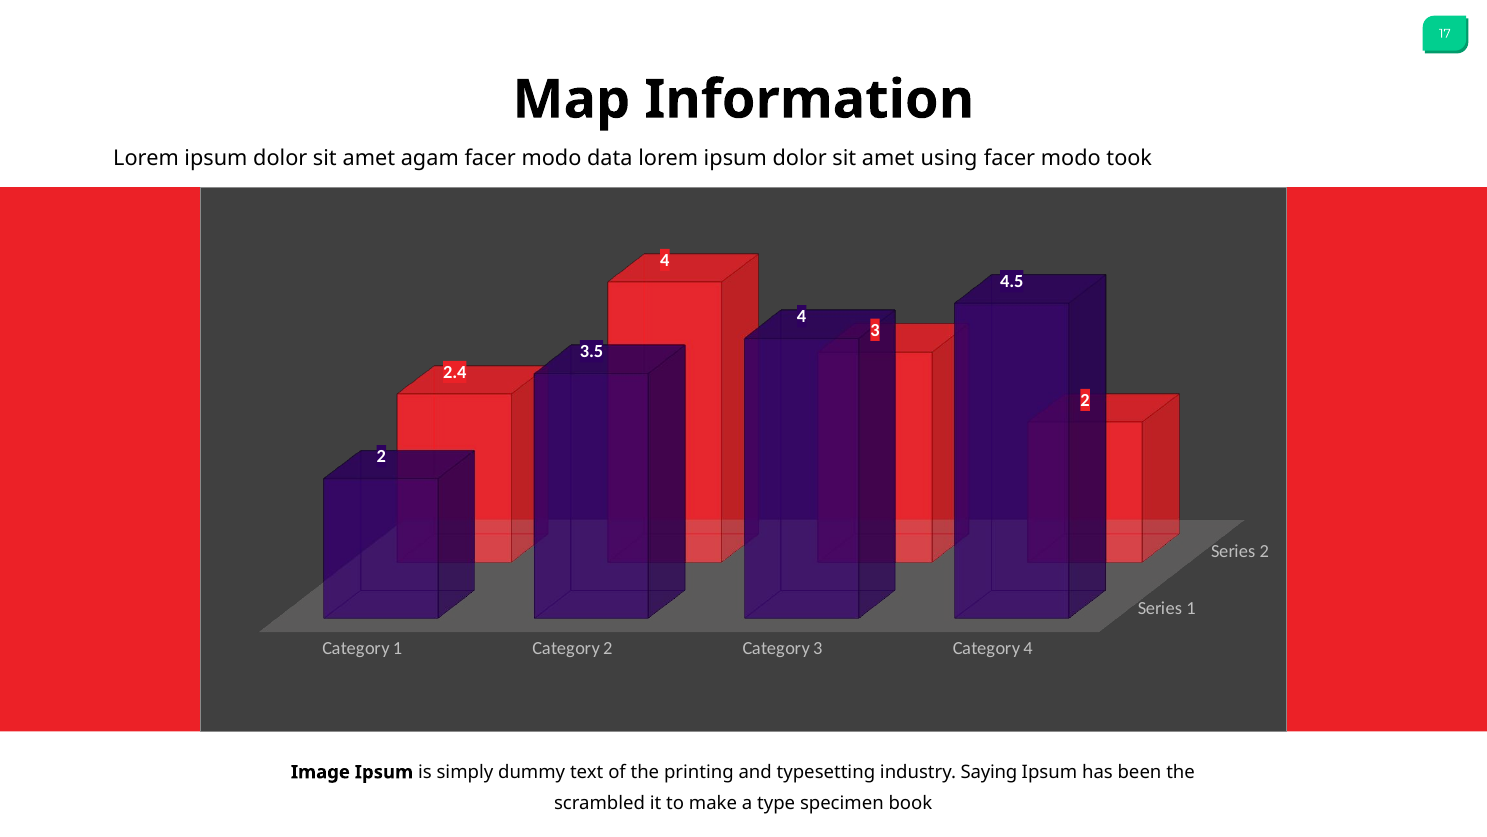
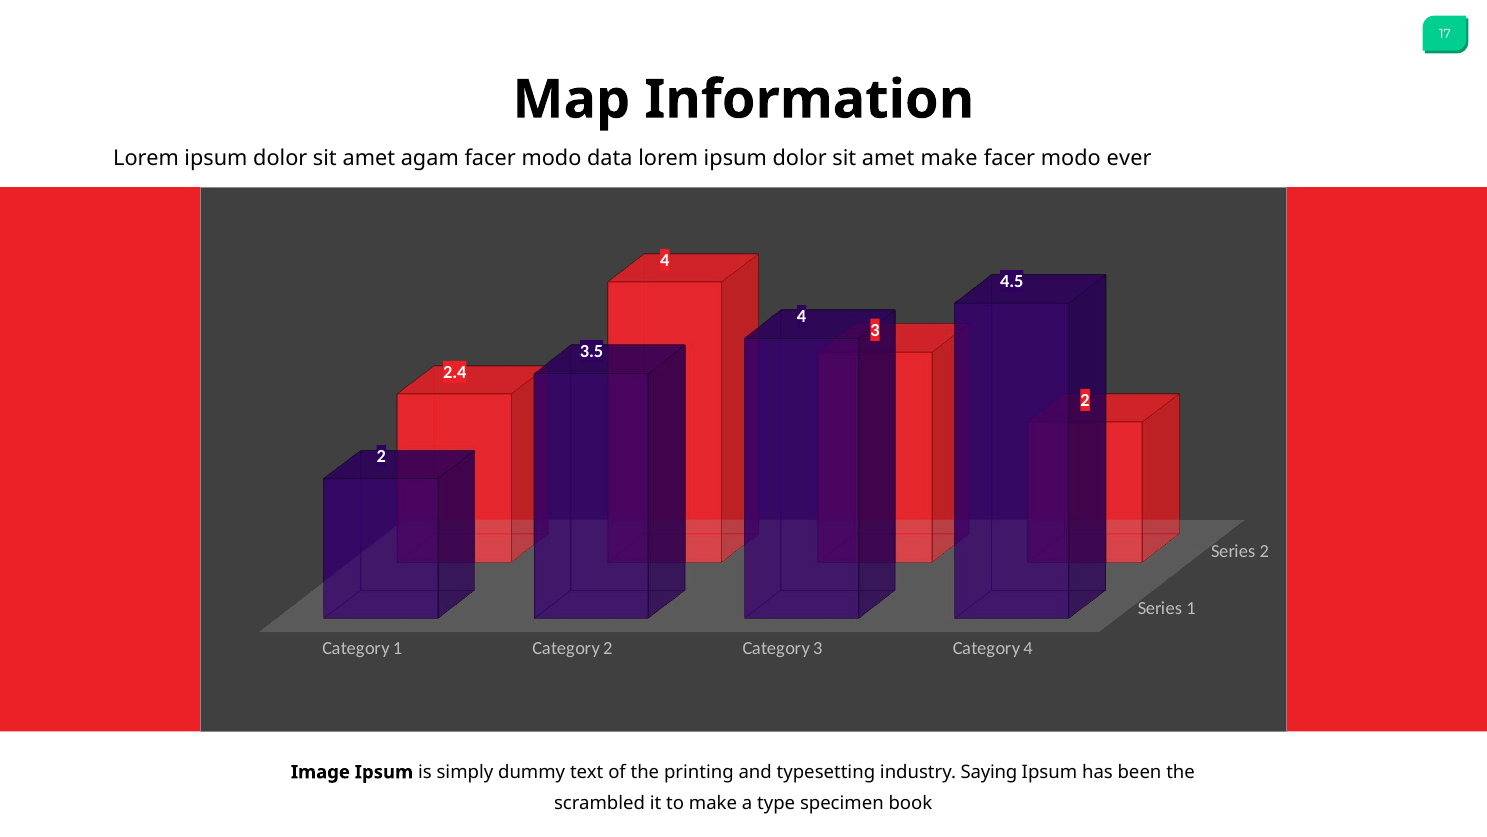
amet using: using -> make (949, 158)
took: took -> ever (1129, 158)
